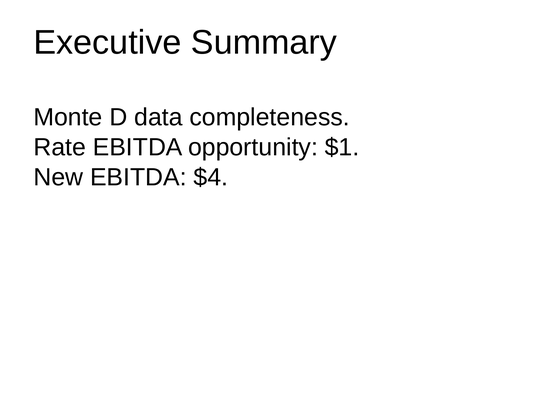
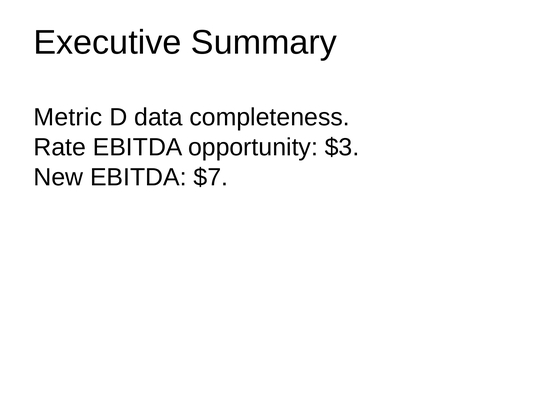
Monte: Monte -> Metric (68, 117)
$1: $1 -> $3 (342, 147)
$4: $4 -> $7 (211, 177)
